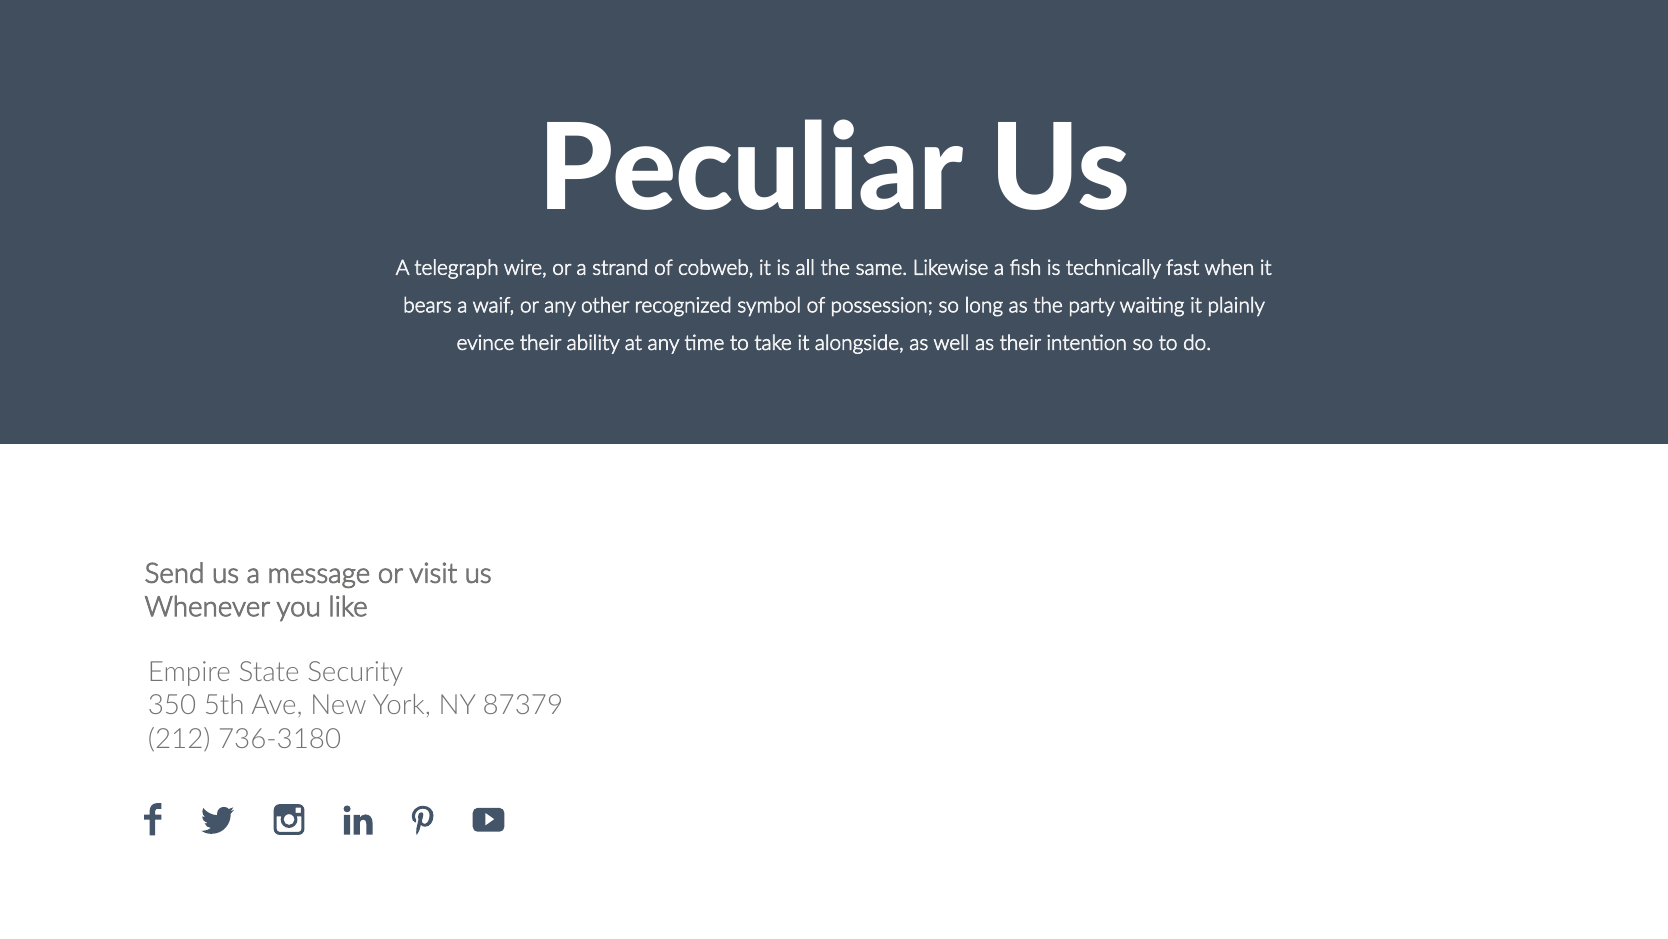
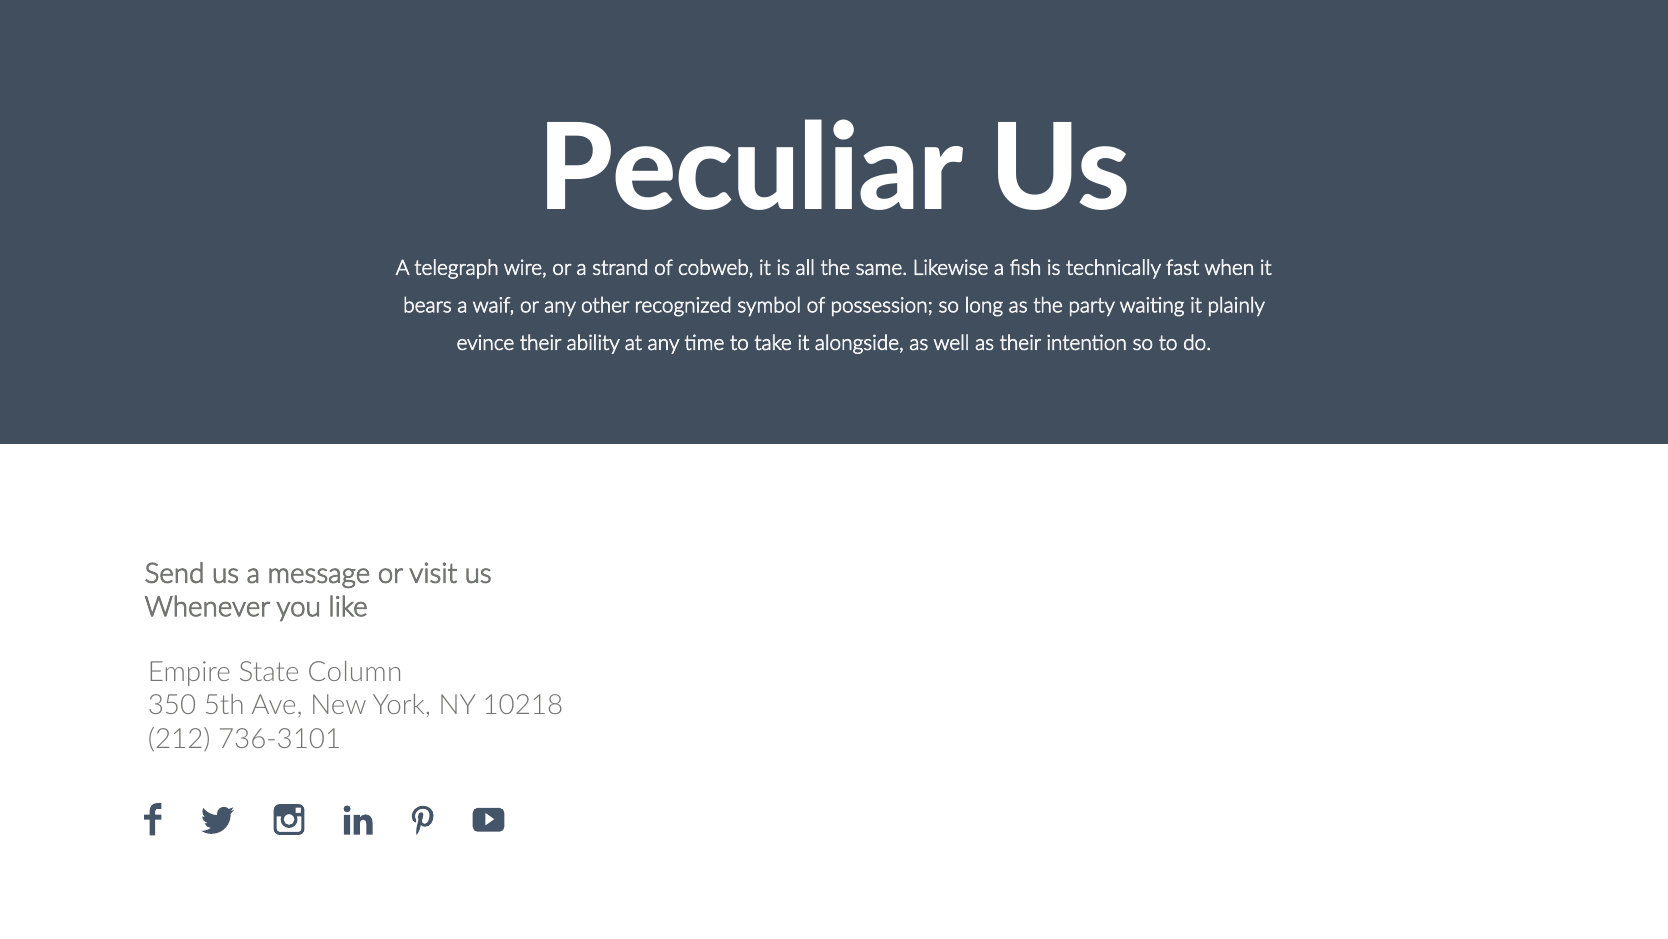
Security: Security -> Column (355, 672)
87379: 87379 -> 10218 (523, 705)
736-3180: 736-3180 -> 736-3101 (280, 739)
